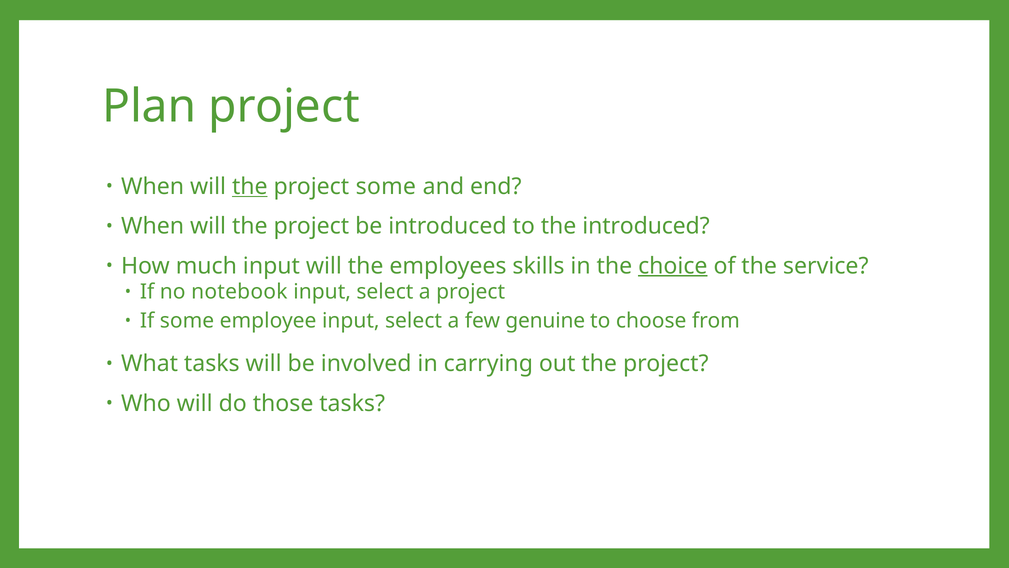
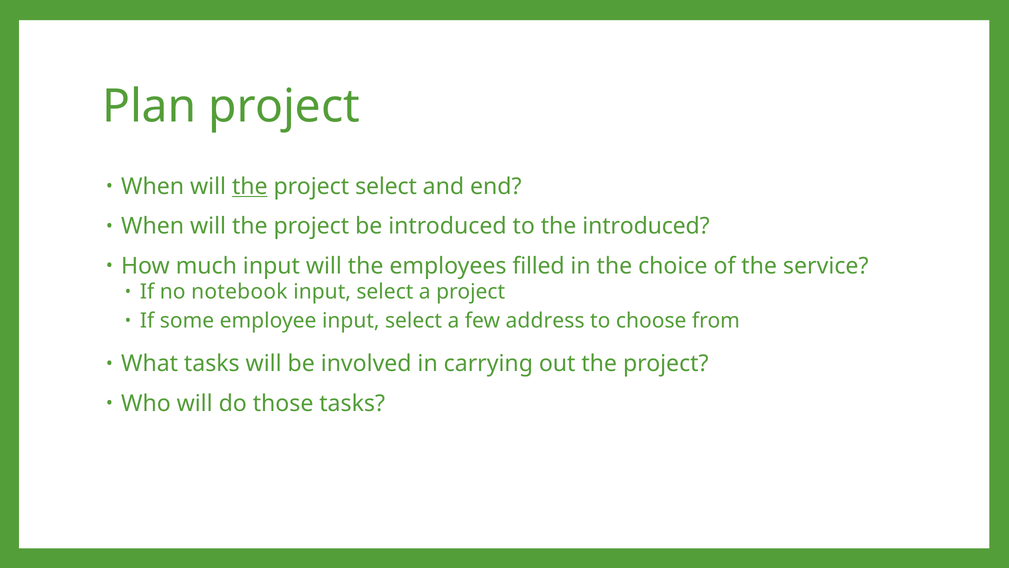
project some: some -> select (386, 186)
skills: skills -> filled (539, 266)
choice underline: present -> none (673, 266)
genuine: genuine -> address (545, 321)
